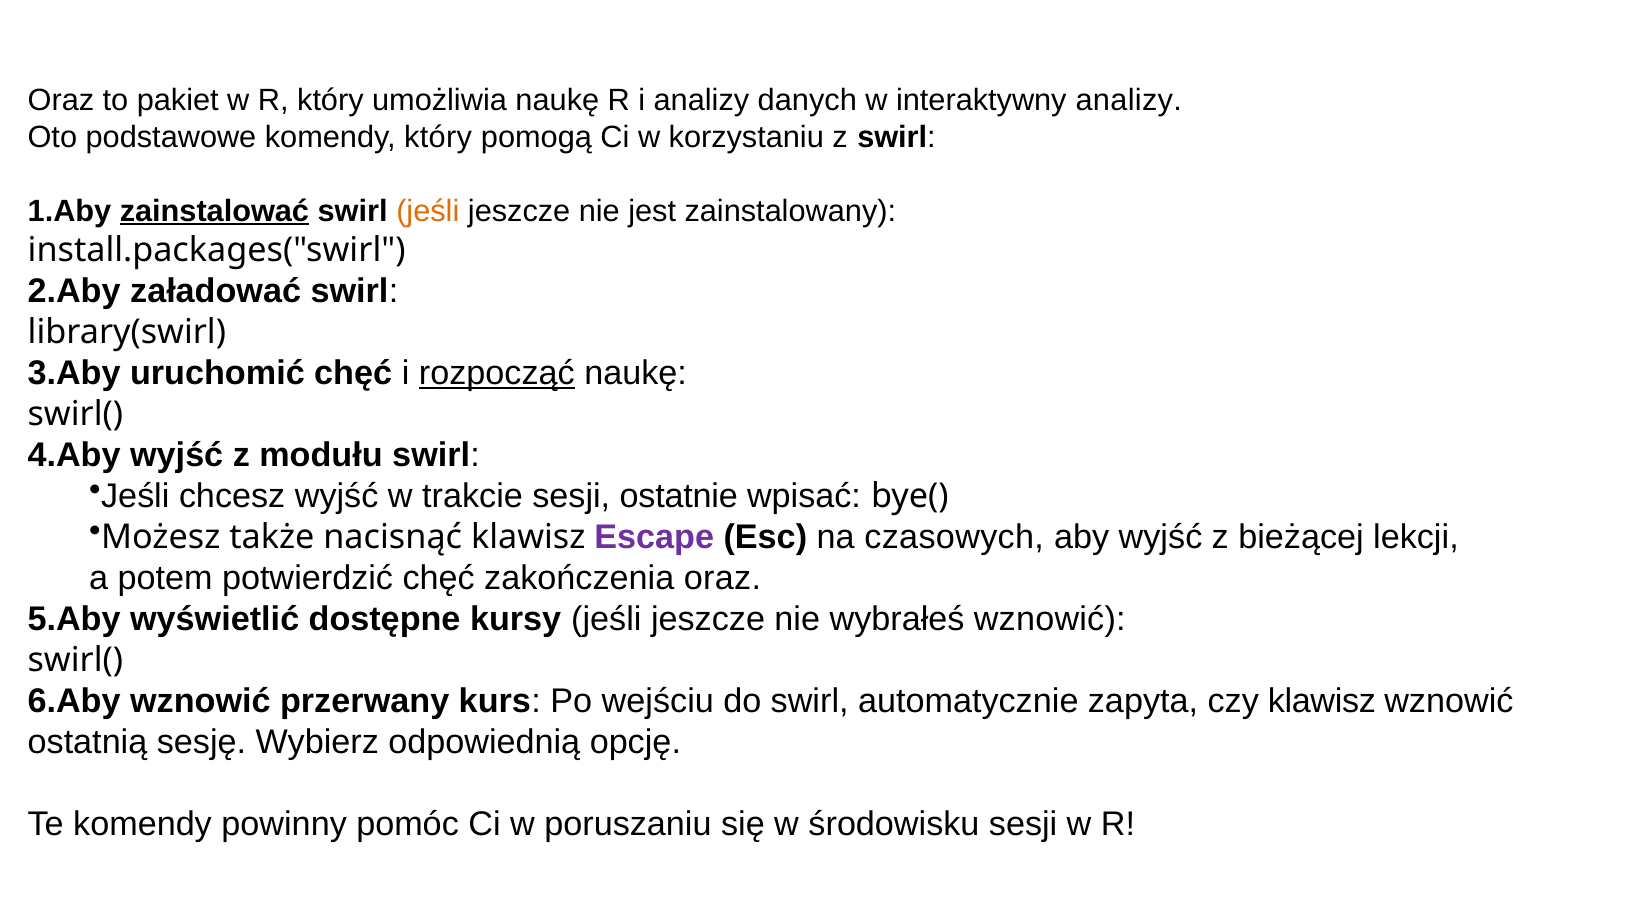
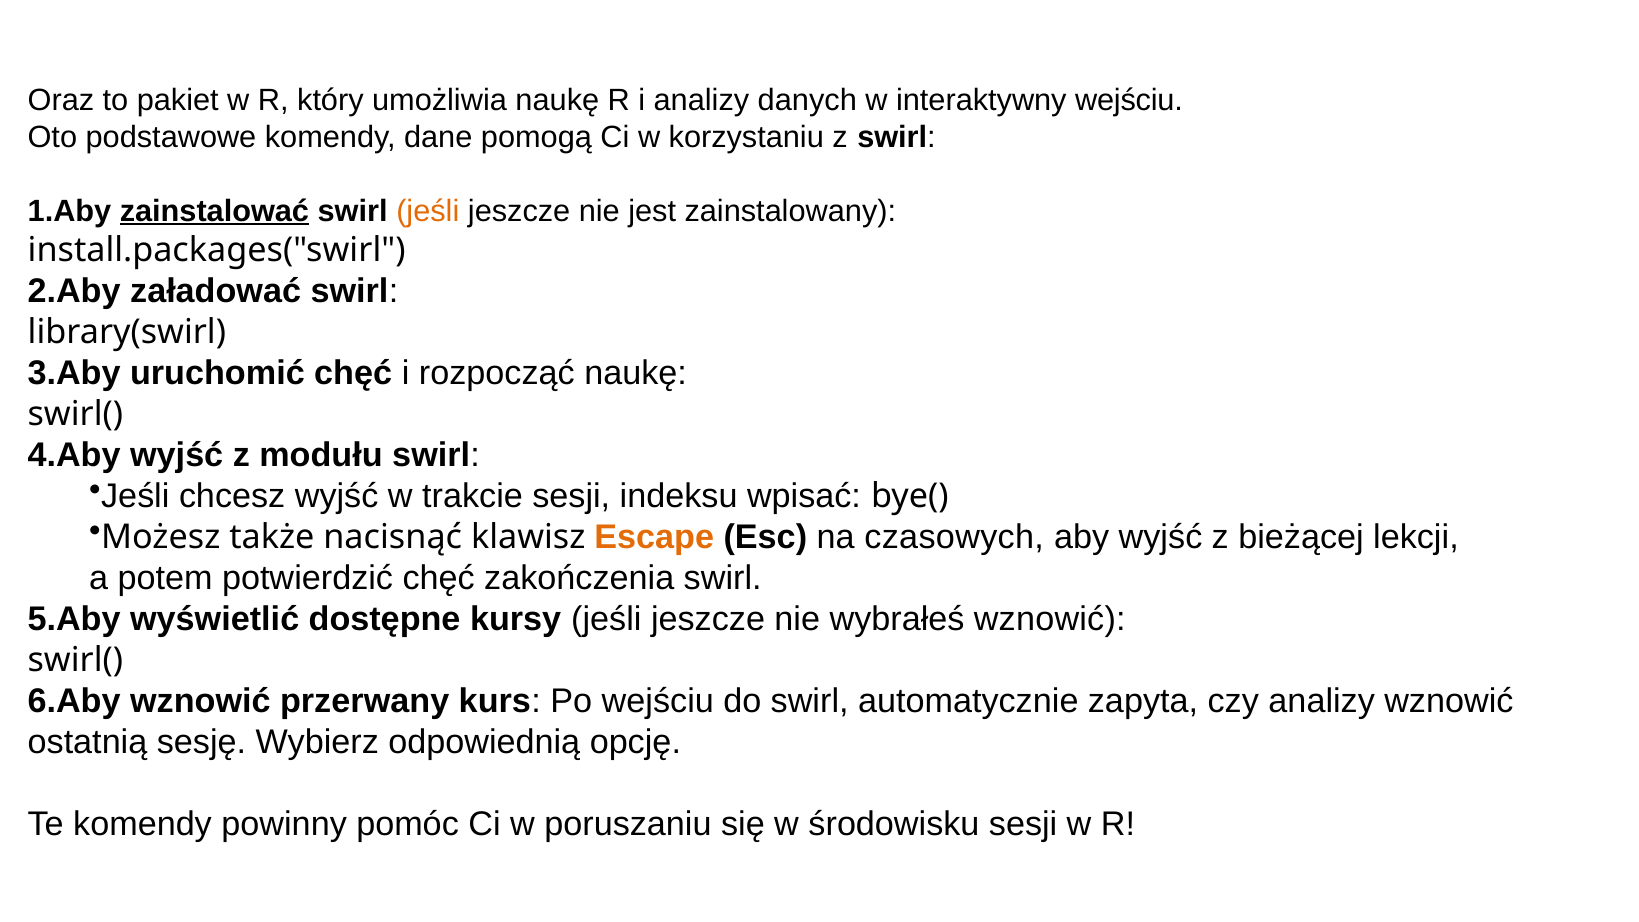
interaktywny analizy: analizy -> wejściu (1129, 100)
komendy który: który -> dane (438, 137)
rozpocząć underline: present -> none (497, 373)
ostatnie: ostatnie -> indeksu (679, 496)
Escape colour: purple -> orange (654, 537)
zakończenia oraz: oraz -> swirl (723, 578)
czy klawisz: klawisz -> analizy (1322, 701)
